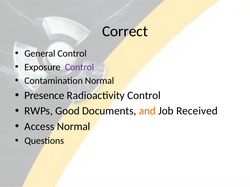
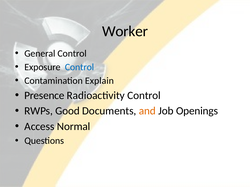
Correct: Correct -> Worker (125, 31)
Control colour: purple -> blue (79, 67)
Contamination Normal: Normal -> Explain (99, 81)
Received: Received -> Openings (197, 111)
